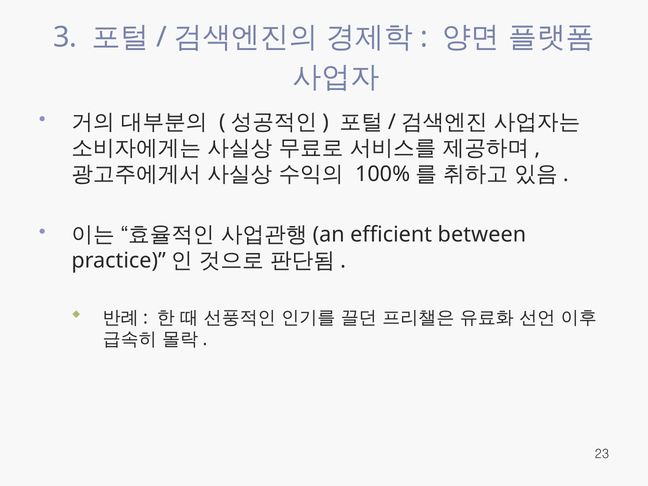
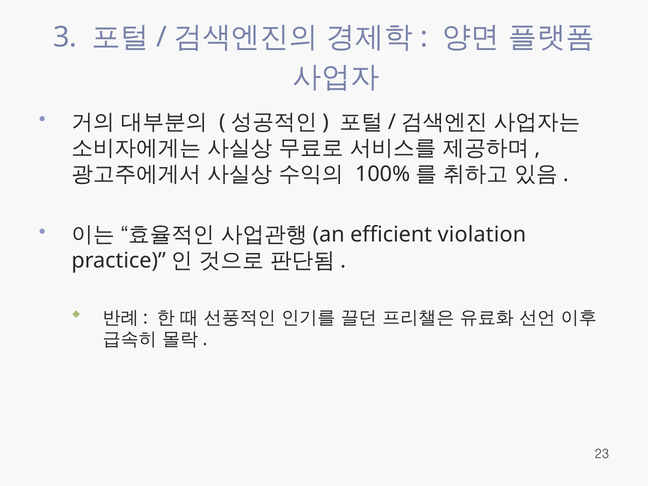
between: between -> violation (482, 235)
